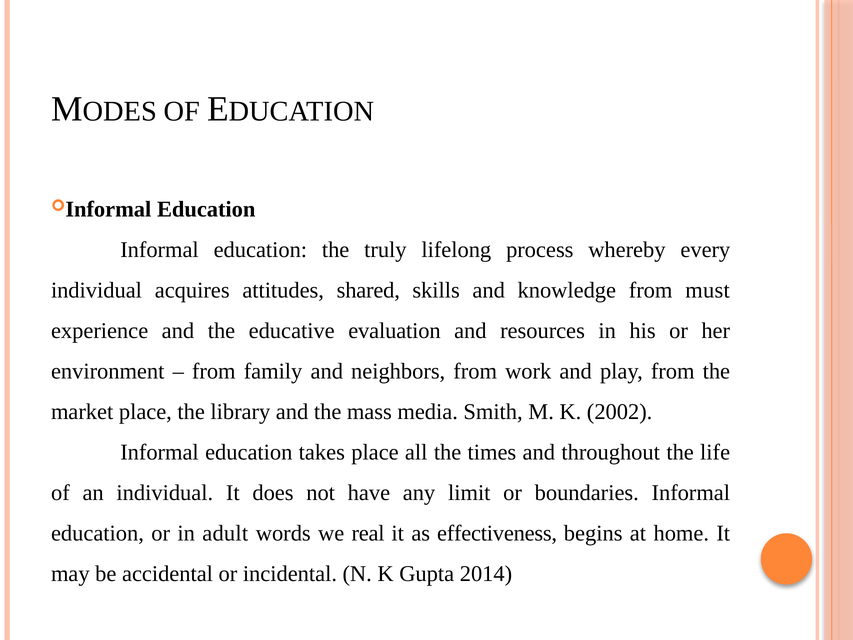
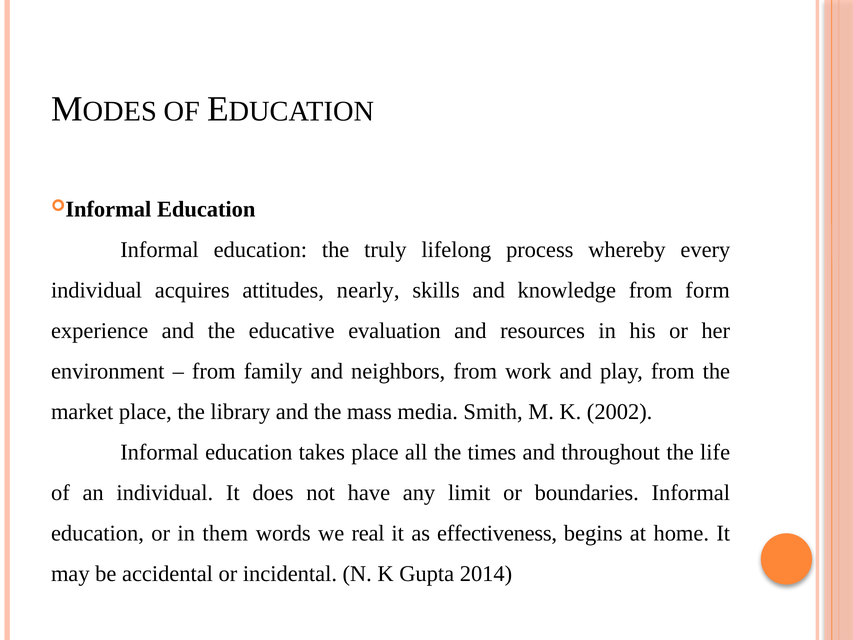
shared: shared -> nearly (368, 290)
must: must -> form (708, 290)
adult: adult -> them (225, 533)
